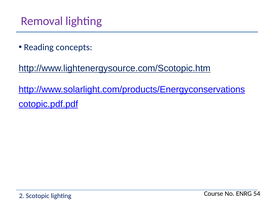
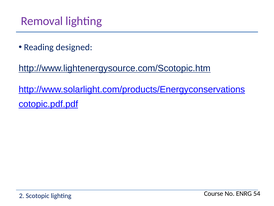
concepts: concepts -> designed (74, 47)
